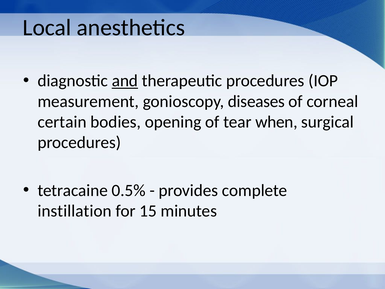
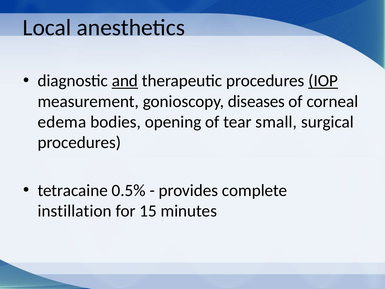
IOP underline: none -> present (323, 81)
certain: certain -> edema (62, 122)
when: when -> small (276, 122)
